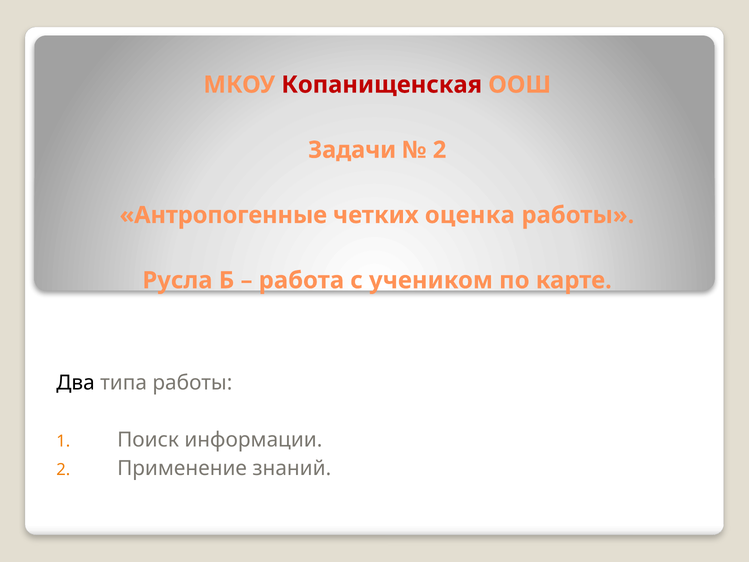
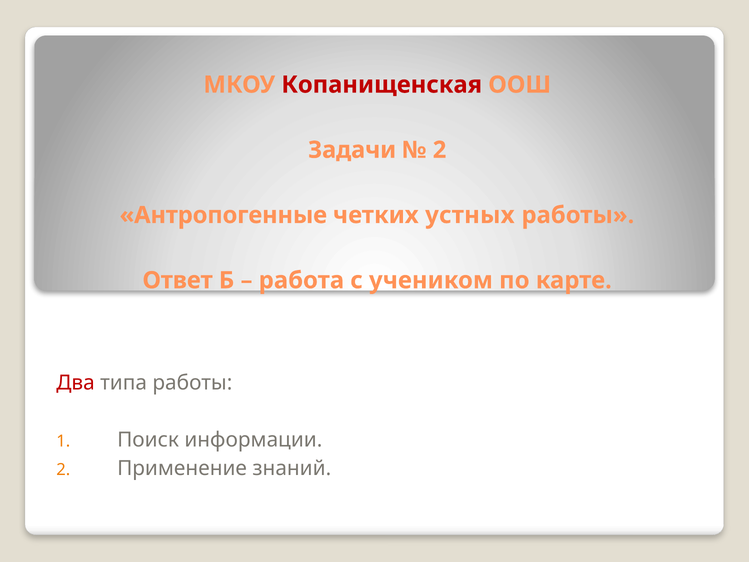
оценка: оценка -> устных (470, 215)
Русла: Русла -> Ответ (178, 280)
Два colour: black -> red (76, 383)
